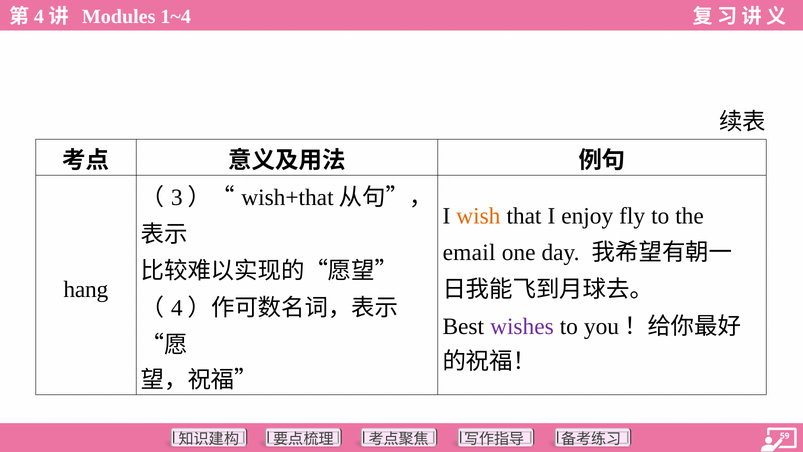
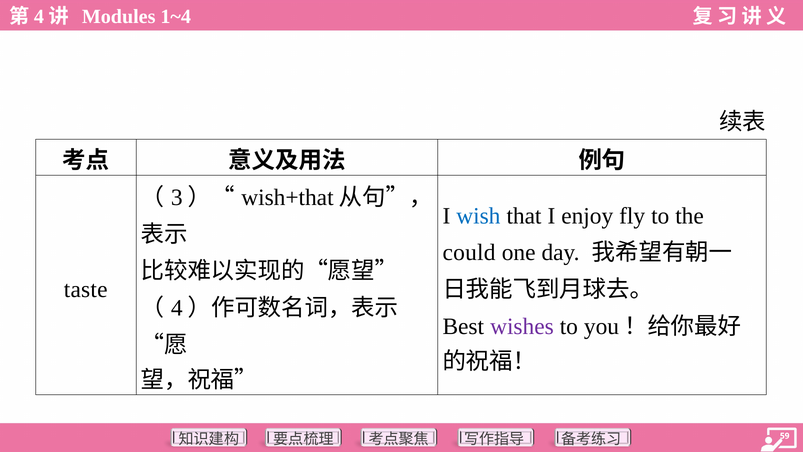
wish colour: orange -> blue (478, 216)
email: email -> could (469, 253)
hang: hang -> taste (86, 290)
